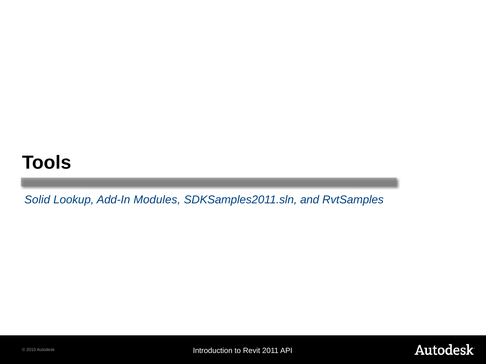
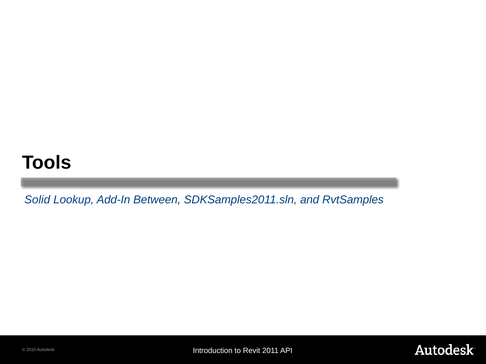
Modules: Modules -> Between (157, 200)
